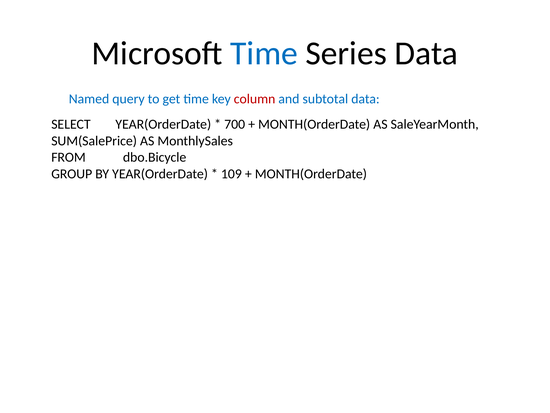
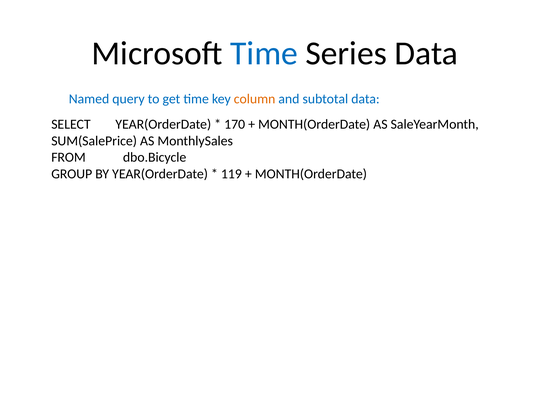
column colour: red -> orange (255, 99)
700: 700 -> 170 (235, 124)
109: 109 -> 119 (231, 174)
